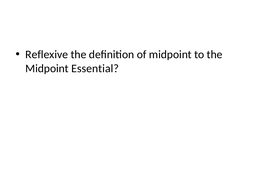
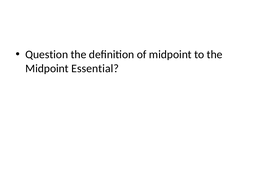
Reflexive: Reflexive -> Question (47, 55)
